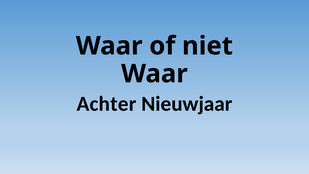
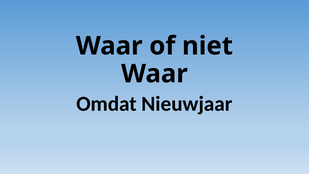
Achter: Achter -> Omdat (107, 104)
